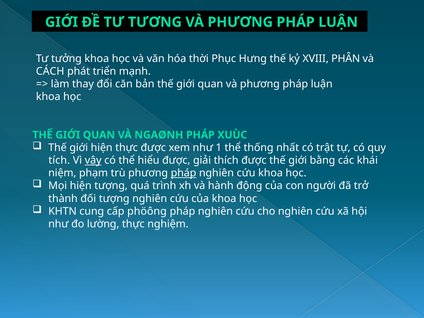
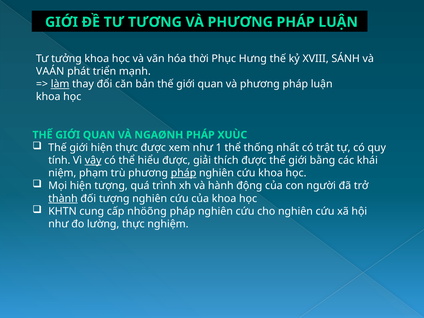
PHÂN: PHÂN -> SÁNH (346, 59)
CÁCH: CÁCH -> VAÁN (50, 71)
làm underline: none -> present (60, 84)
tích: tích -> tính (59, 160)
thành underline: none -> present (63, 199)
phöông: phöông -> nhöõng (147, 211)
